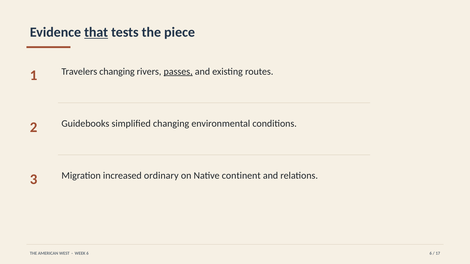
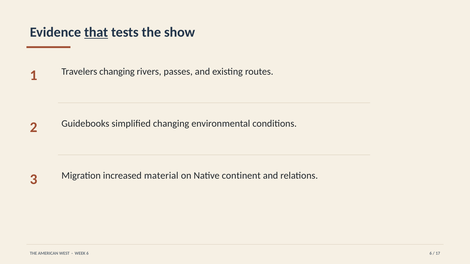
piece: piece -> show (180, 32)
passes underline: present -> none (178, 72)
ordinary: ordinary -> material (161, 176)
